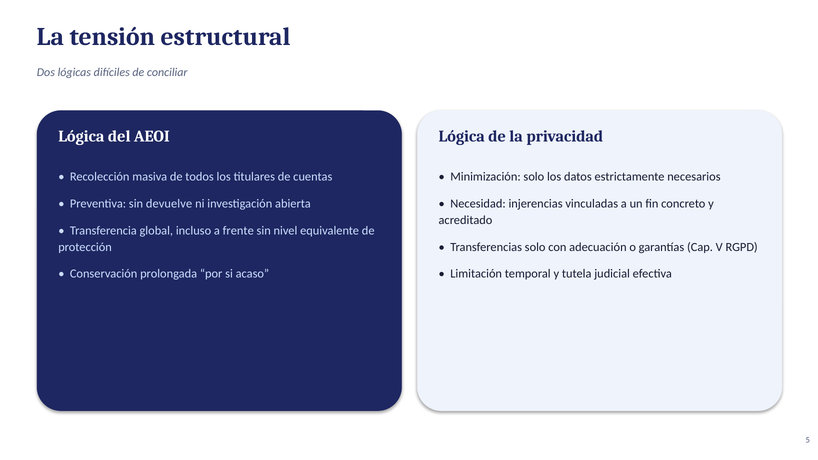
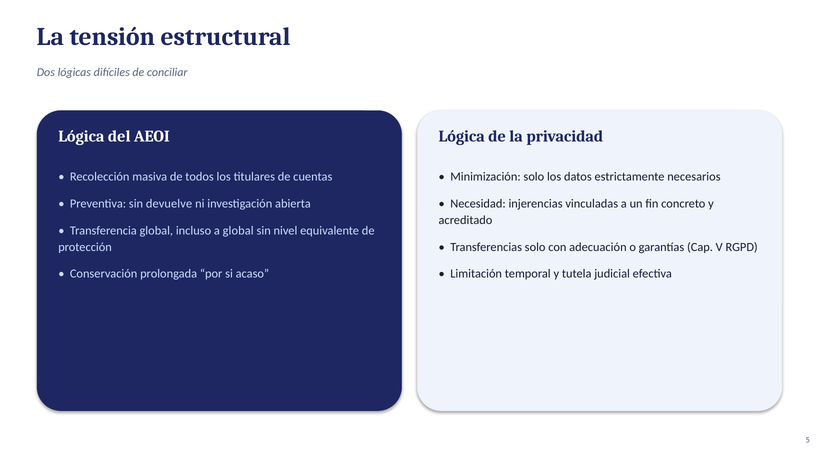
a frente: frente -> global (238, 231)
